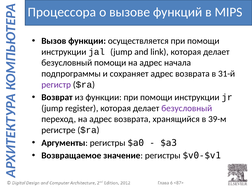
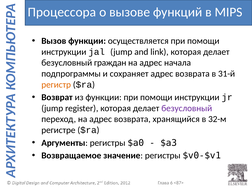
безусловный помощи: помощи -> граждан (110, 63)
регистр colour: purple -> orange (56, 85)
39-м: 39-м -> 32-м (217, 119)
